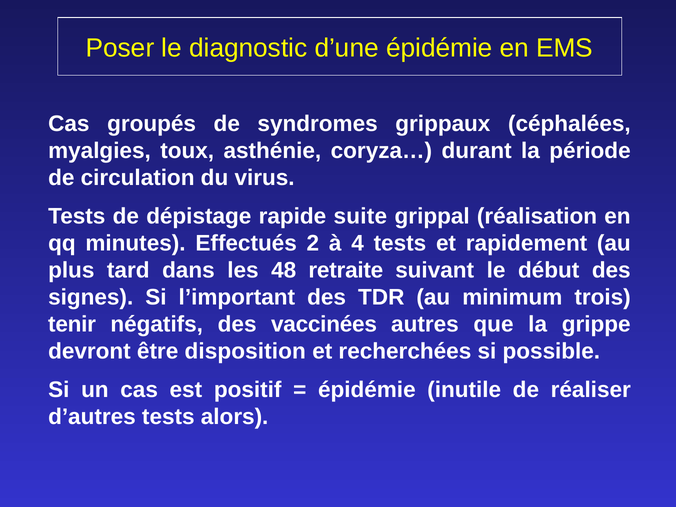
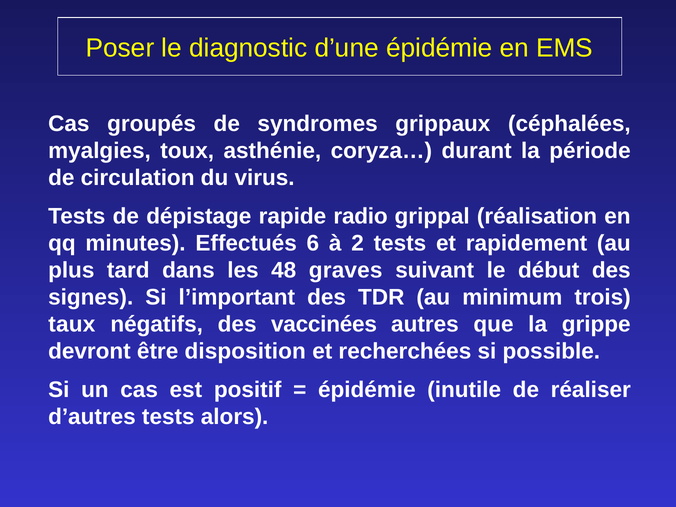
suite: suite -> radio (361, 216)
2: 2 -> 6 (313, 243)
4: 4 -> 2 (358, 243)
retraite: retraite -> graves (346, 270)
tenir: tenir -> taux (72, 324)
